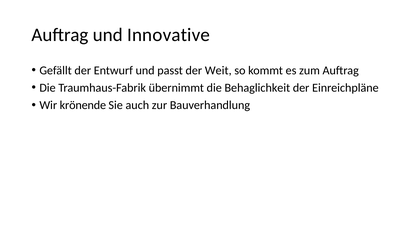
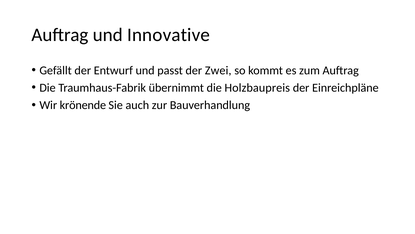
Weit: Weit -> Zwei (218, 70)
Behaglichkeit: Behaglichkeit -> Holzbaupreis (257, 88)
